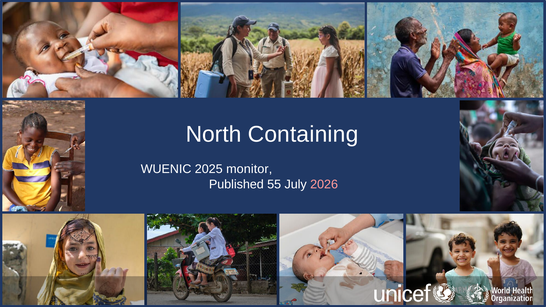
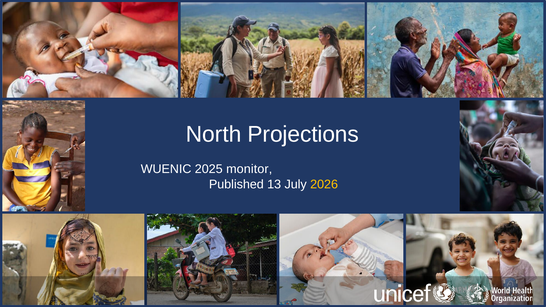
Containing: Containing -> Projections (303, 134)
55: 55 -> 13 (274, 184)
2026 colour: pink -> yellow (324, 184)
